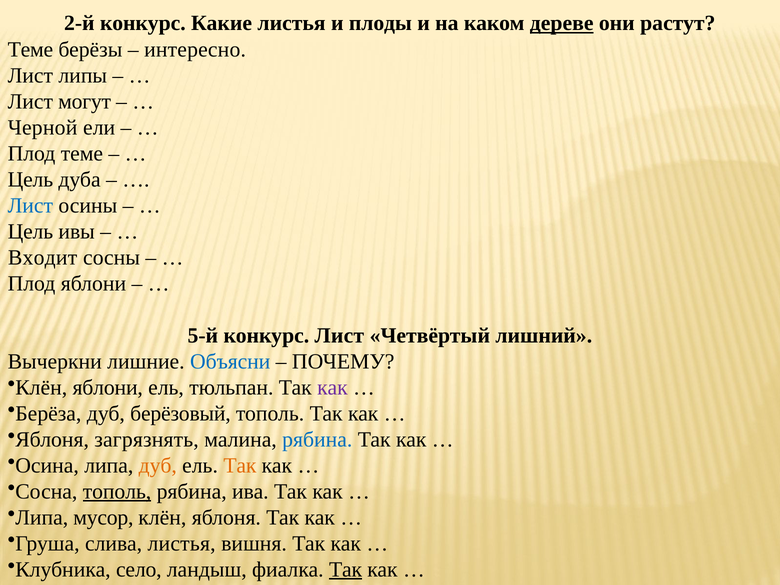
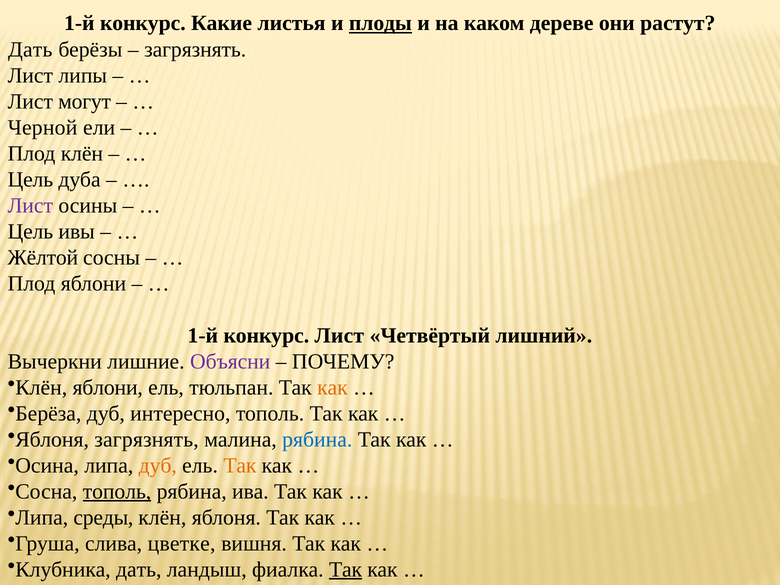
2-й: 2-й -> 1-й (79, 23)
плоды underline: none -> present (380, 23)
дереве underline: present -> none (562, 23)
Теме: Теме -> Дать (30, 49)
интересно: интересно -> загрязнять (195, 49)
Плод теме: теме -> клён (82, 153)
Лист colour: blue -> purple (30, 205)
Входит: Входит -> Жёлтой (43, 257)
5-й: 5-й -> 1-й (203, 335)
Объясни colour: blue -> purple (230, 361)
как colour: purple -> orange (332, 387)
берёзовый: берёзовый -> интересно (180, 413)
мусор: мусор -> среды (103, 518)
слива листья: листья -> цветке (182, 544)
Клубника село: село -> дать (139, 570)
